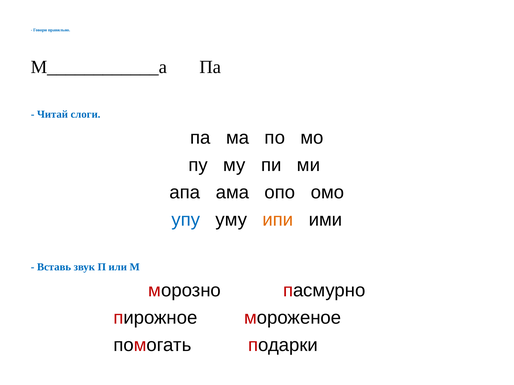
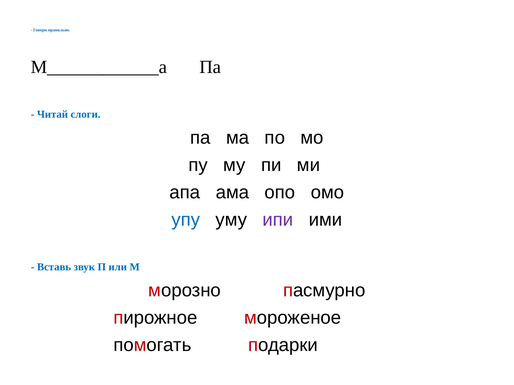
ипи colour: orange -> purple (278, 220)
